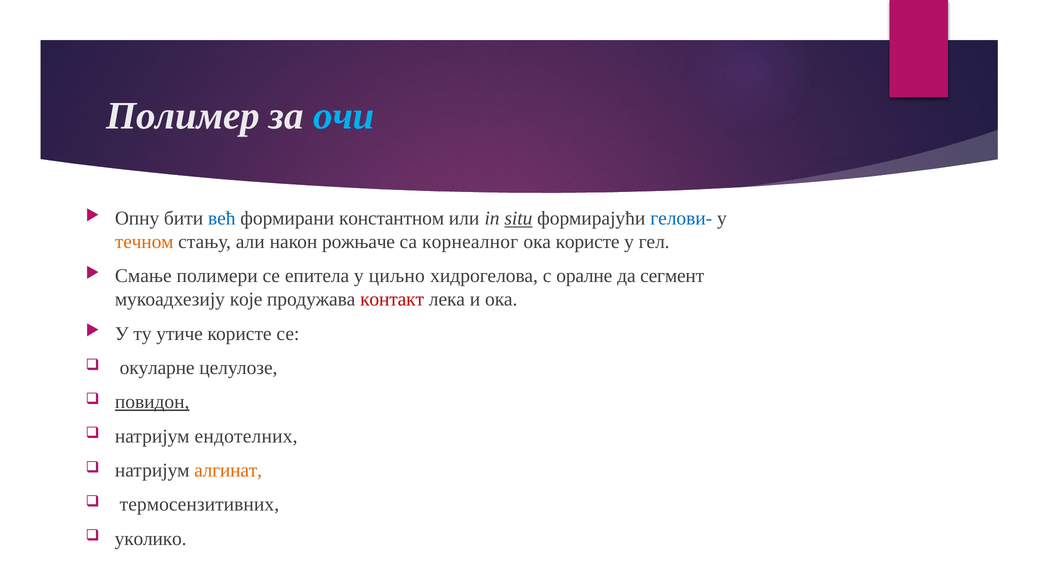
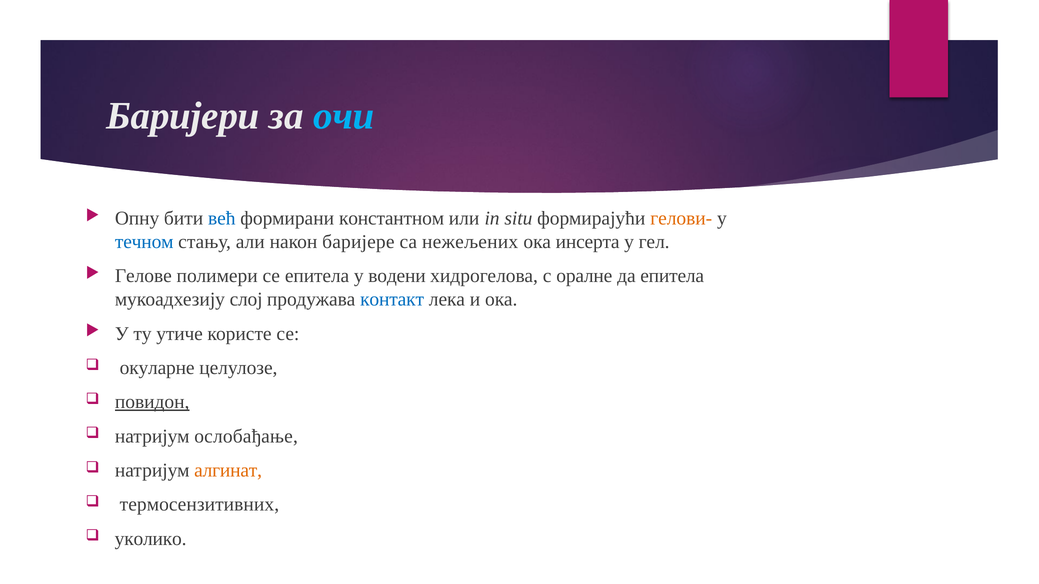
Полимер: Полимер -> Баријери (183, 116)
situ underline: present -> none (518, 219)
гелови- colour: blue -> orange (681, 219)
течном colour: orange -> blue (144, 242)
рожњаче: рожњаче -> баријере (358, 242)
корнеалног: корнеалног -> нежељених (470, 242)
ока користе: користе -> инсерта (588, 242)
Смање: Смање -> Гелове (143, 276)
циљно: циљно -> водени (397, 276)
да сегмент: сегмент -> епитела (672, 276)
које: које -> слој (246, 300)
контакт colour: red -> blue (392, 300)
ендотелних: ендотелних -> ослобађање (246, 436)
